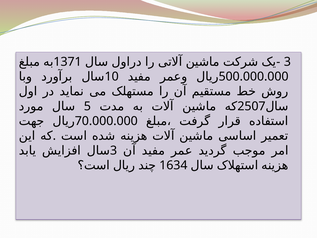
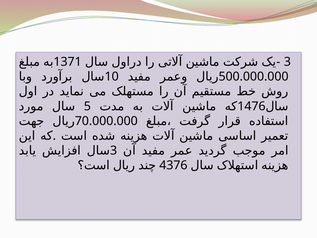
2507: 2507 -> 1476 (251, 106)
1634: 1634 -> 4376 (173, 165)
